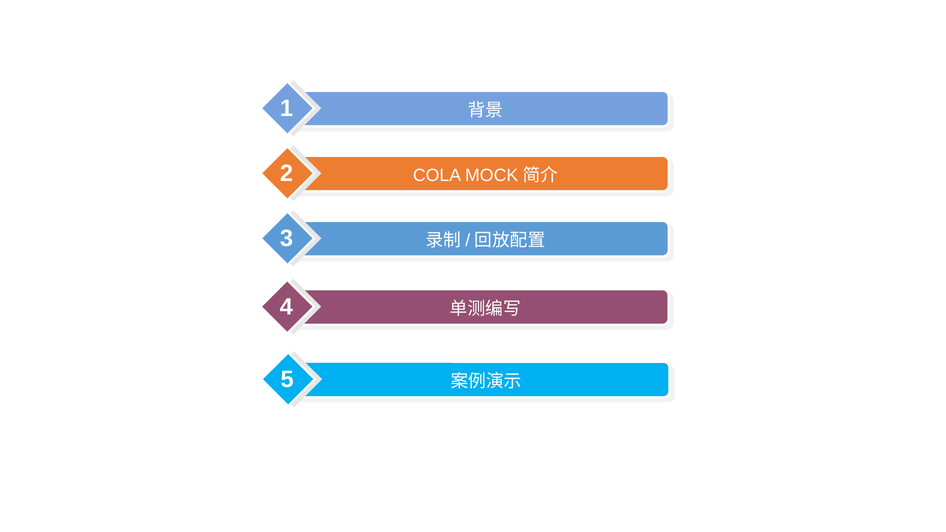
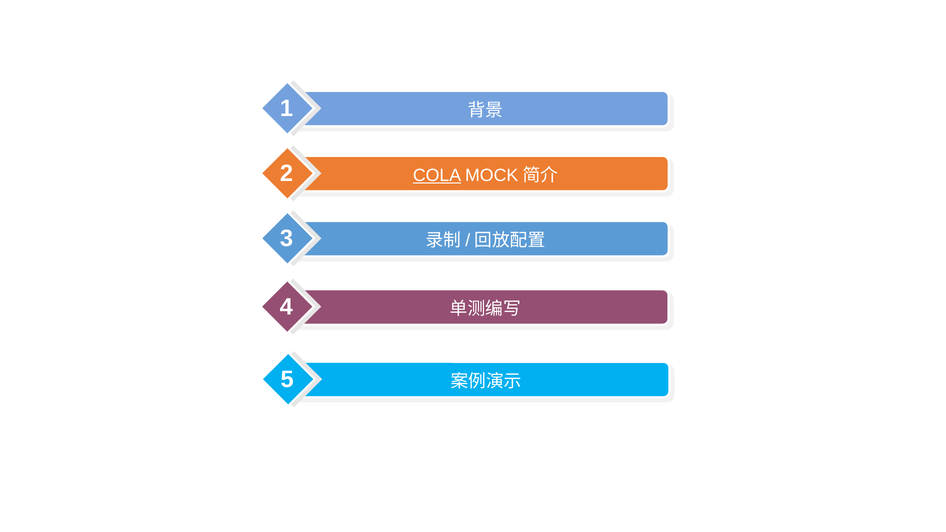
COLA underline: none -> present (437, 176)
